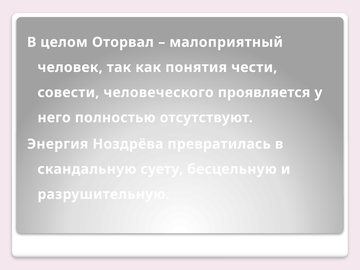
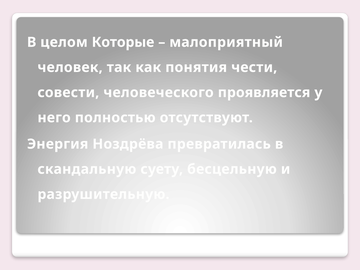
Оторвал: Оторвал -> Которые (123, 42)
